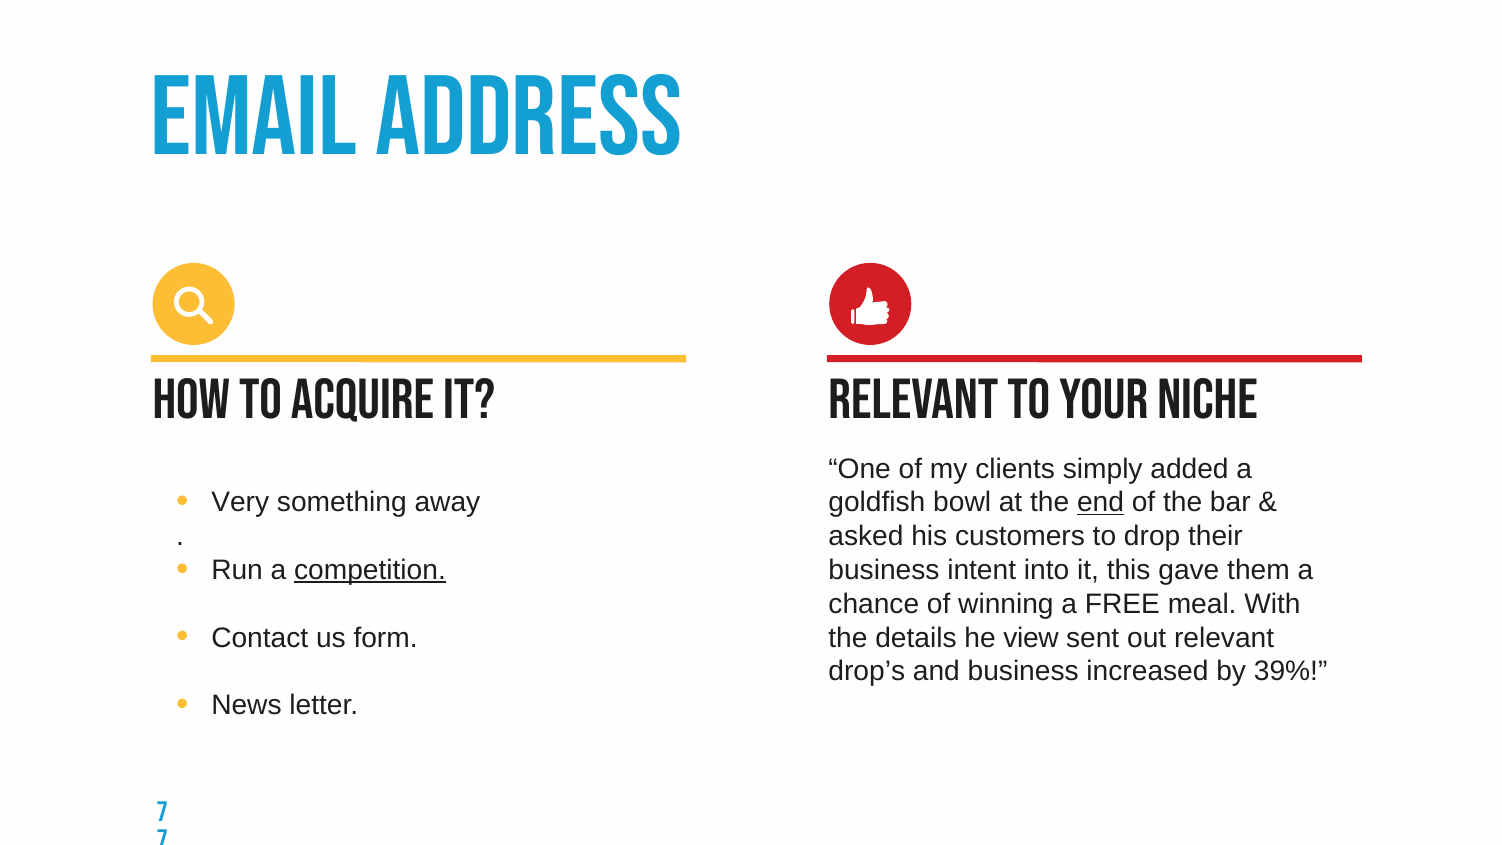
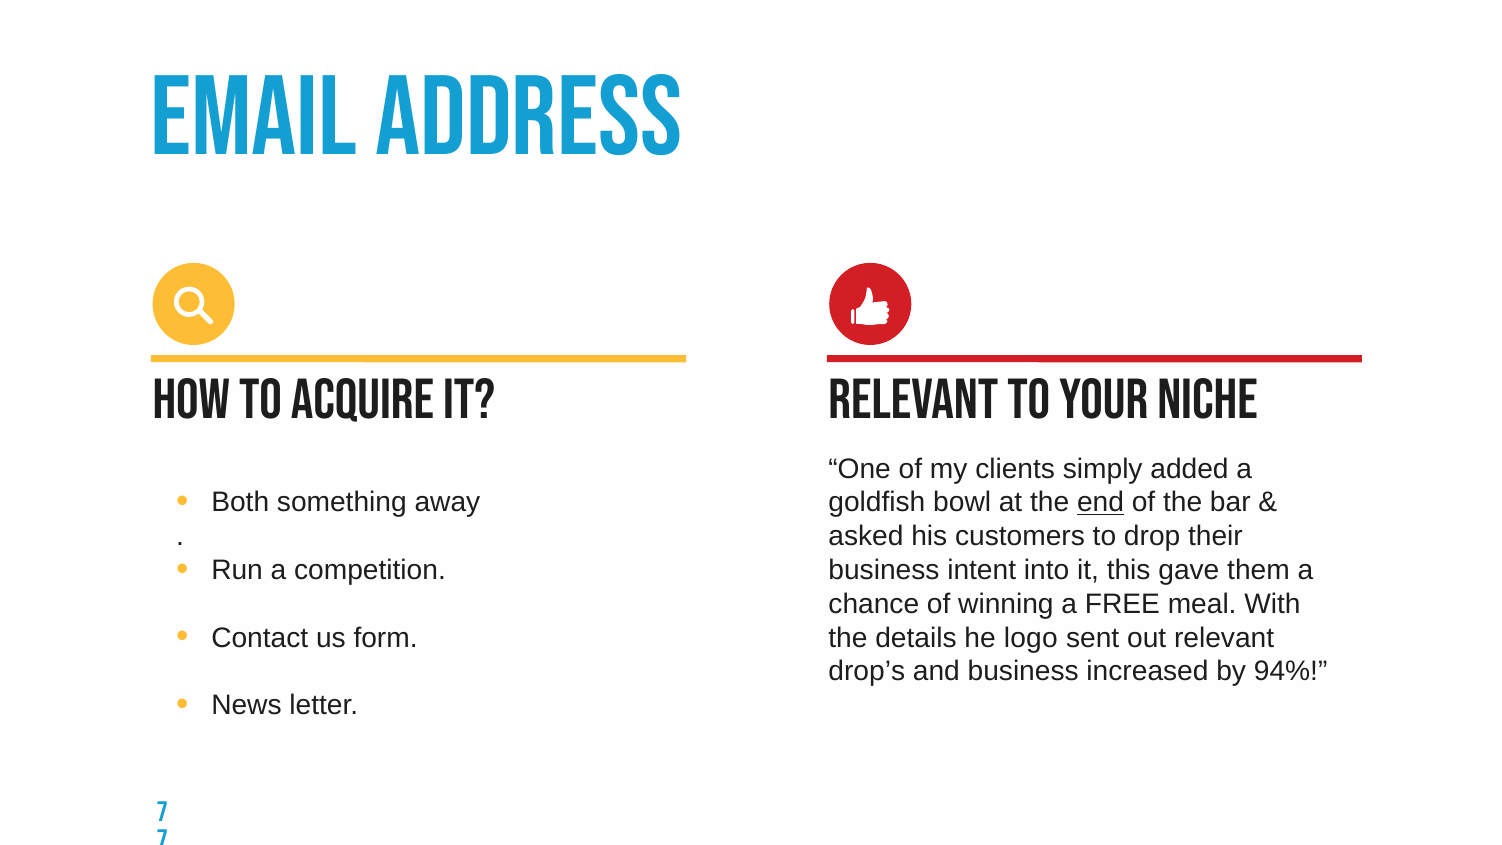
Very: Very -> Both (240, 502)
competition underline: present -> none (370, 570)
view: view -> logo (1031, 638)
39%: 39% -> 94% (1291, 671)
